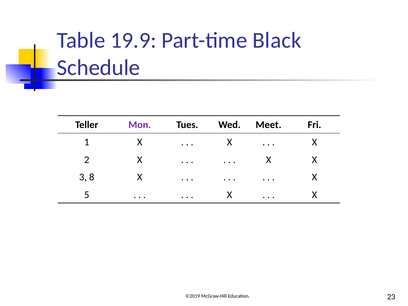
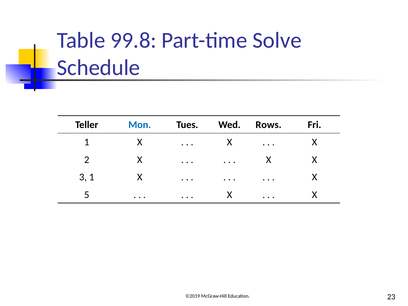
19.9: 19.9 -> 99.8 (133, 40)
Black: Black -> Solve (277, 40)
Mon colour: purple -> blue (140, 125)
Meet: Meet -> Rows (269, 125)
3 8: 8 -> 1 (92, 177)
